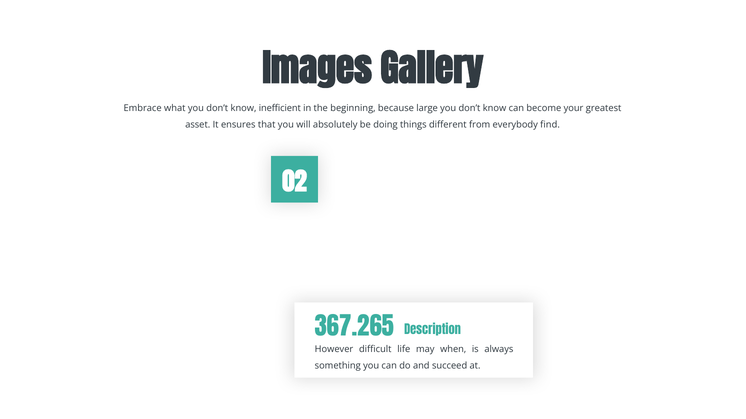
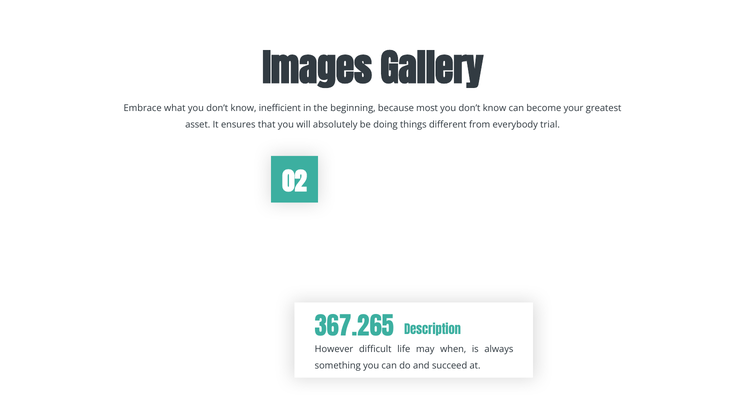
large: large -> most (427, 108)
find: find -> trial (550, 125)
